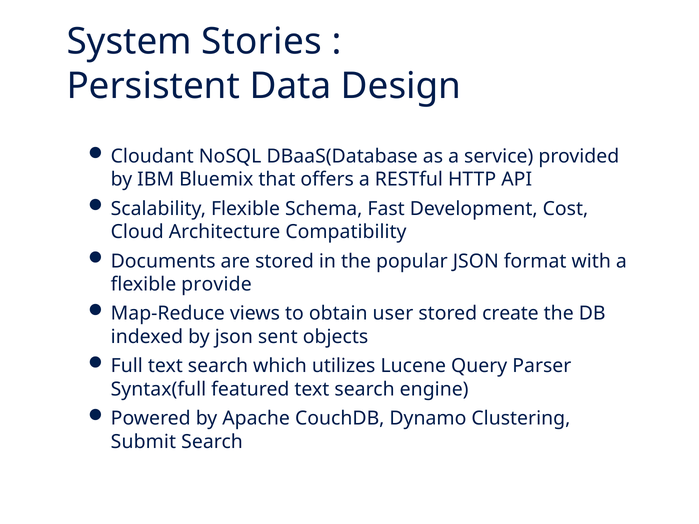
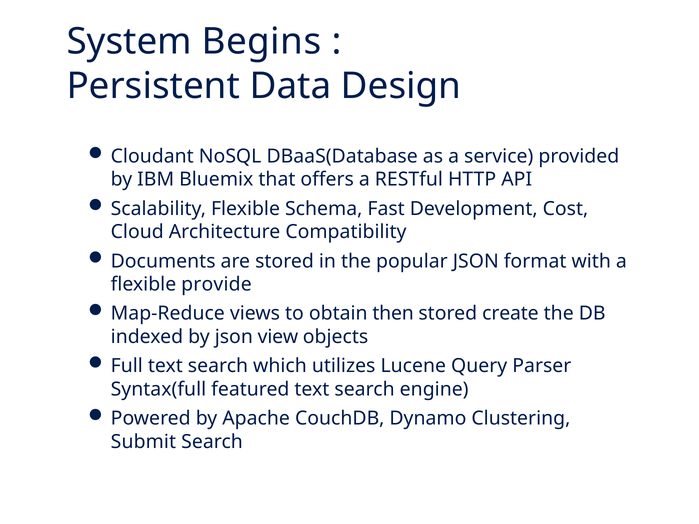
Stories: Stories -> Begins (262, 42)
user: user -> then (393, 314)
sent: sent -> view (278, 337)
